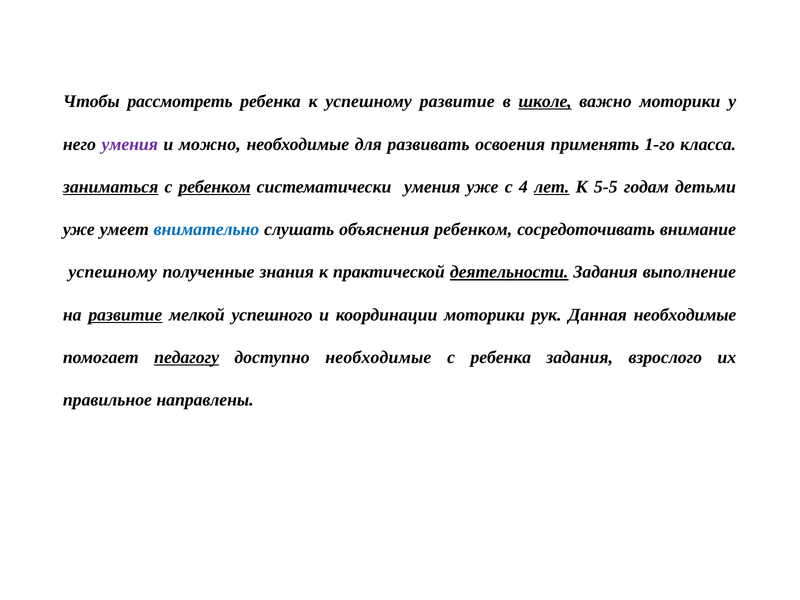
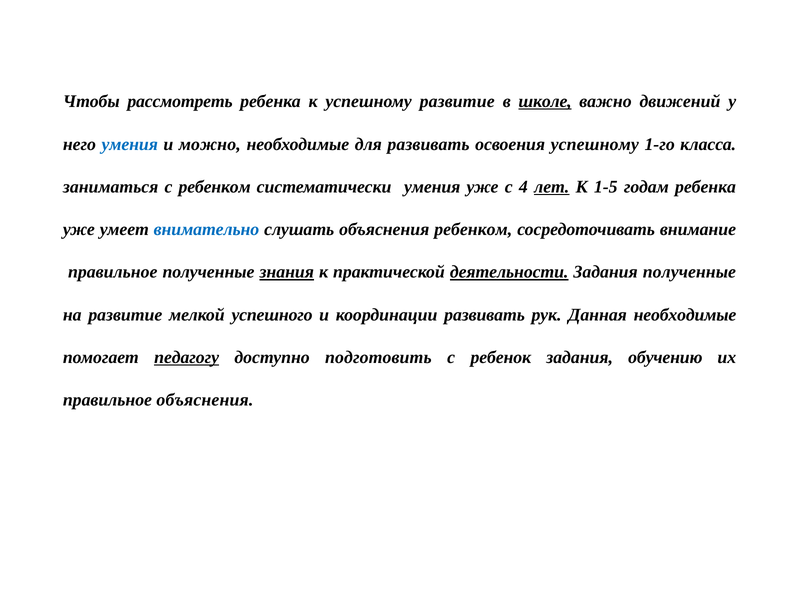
важно моторики: моторики -> движений (680, 102)
умения colour: purple -> blue (130, 144)
освоения применять: применять -> успешному (595, 144)
заниматься underline: present -> none (111, 187)
ребенком underline: present -> none (215, 187)
5-5: 5-5 -> 1-5 (606, 187)
годам детьми: детьми -> ребенка (706, 187)
успешному: успешному -> правильное (113, 272)
знания underline: none -> present (287, 272)
Задания выполнение: выполнение -> полученные (689, 272)
развитие underline: present -> none (125, 315)
координации моторики: моторики -> развивать (485, 315)
доступно необходимые: необходимые -> подготовить (378, 357)
с ребенка: ребенка -> ребенок (501, 357)
взрослого: взрослого -> обучению (665, 357)
правильное направлены: направлены -> объяснения (205, 400)
